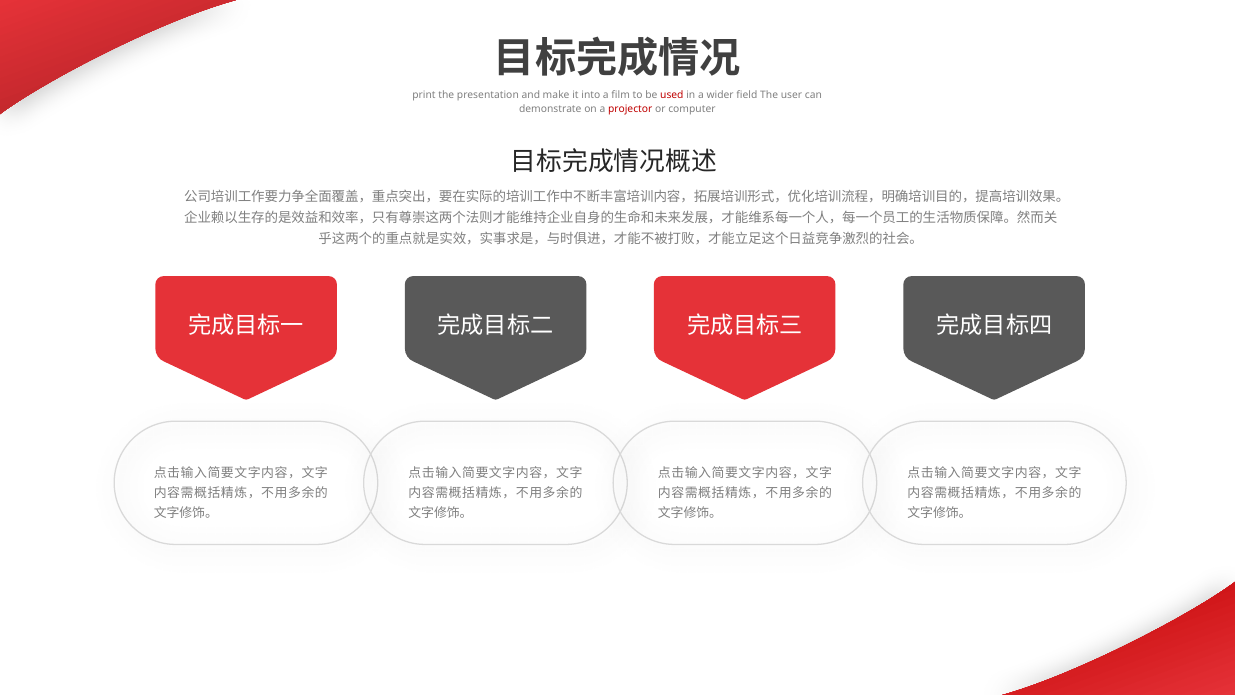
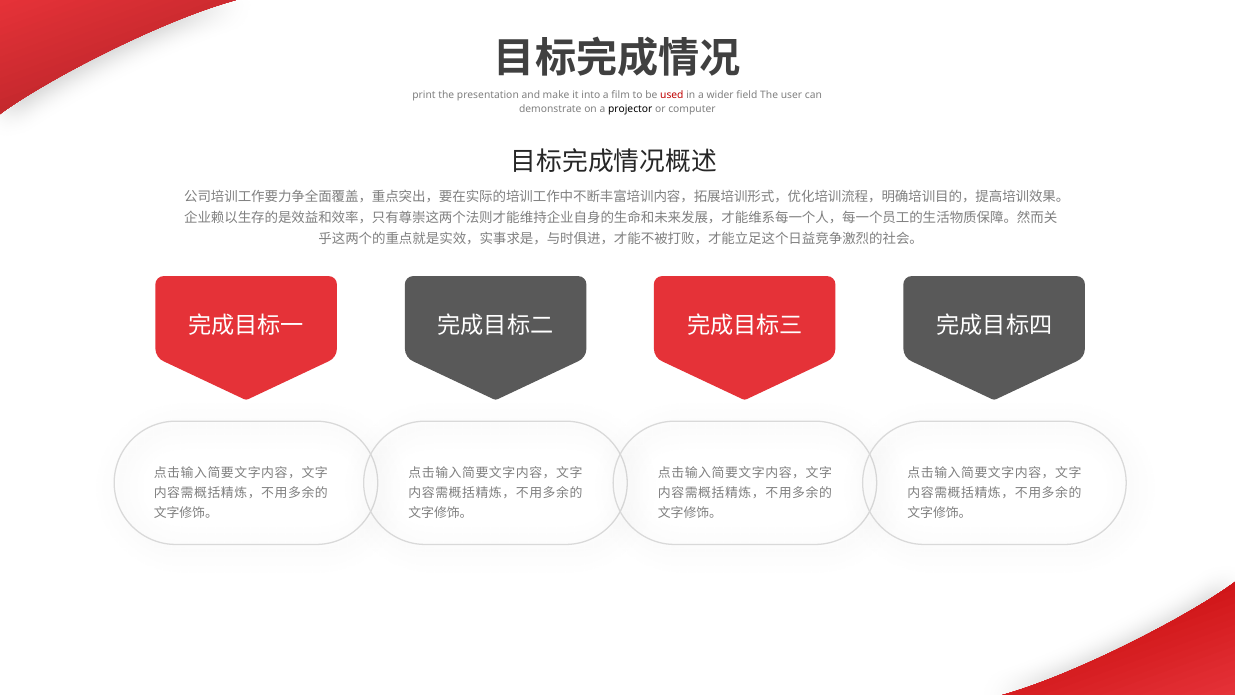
projector colour: red -> black (630, 109)
